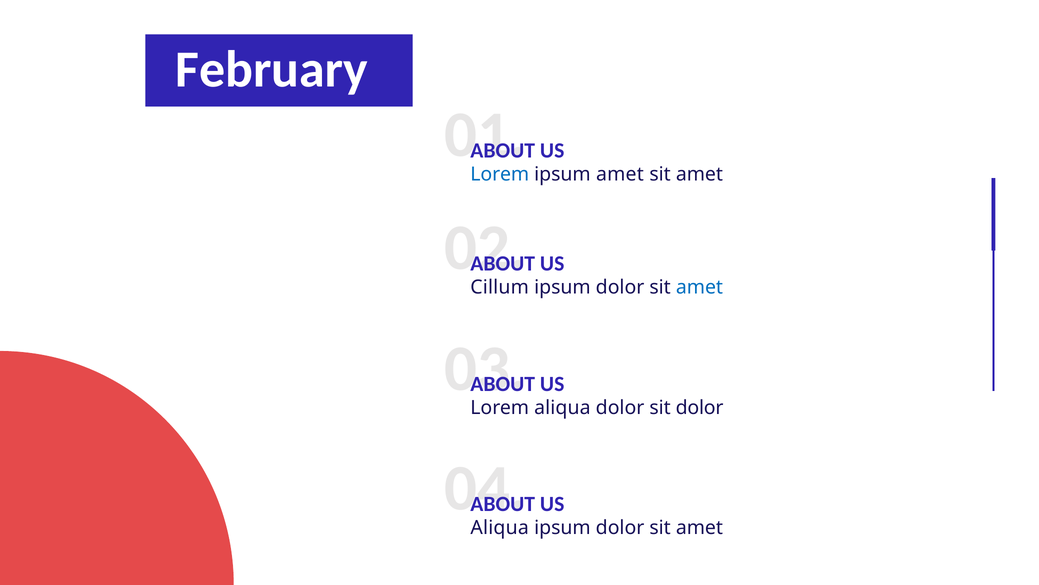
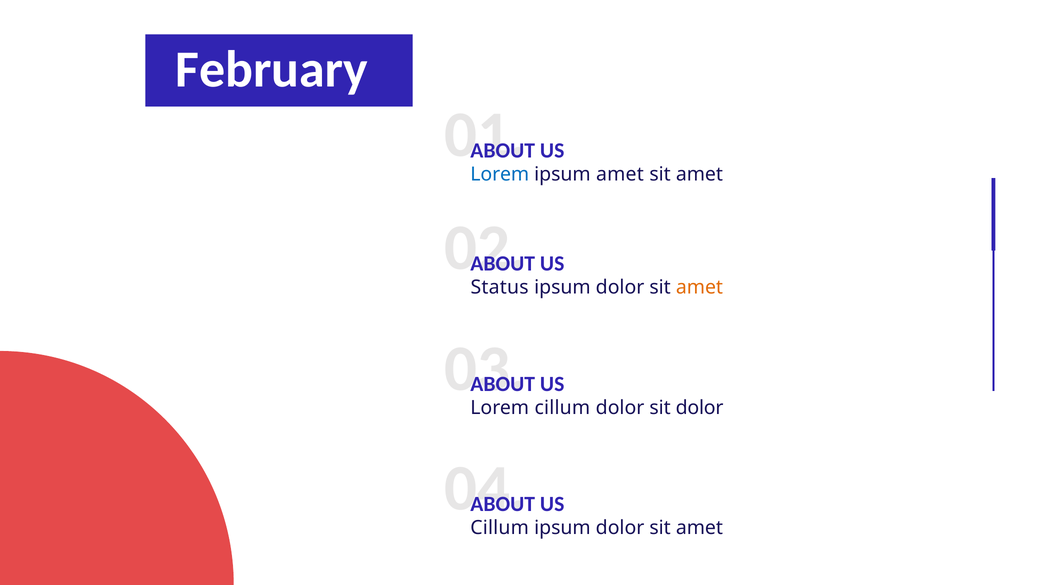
Cillum: Cillum -> Status (500, 287)
amet colour: blue -> orange (699, 287)
Lorem aliqua: aliqua -> cillum (562, 407)
Aliqua: Aliqua -> Cillum (500, 527)
